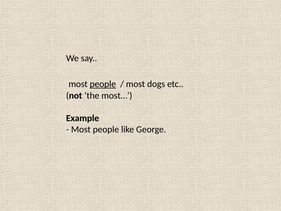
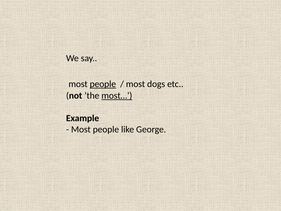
most… underline: none -> present (117, 96)
